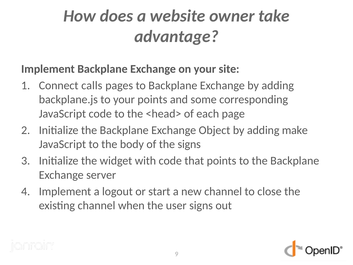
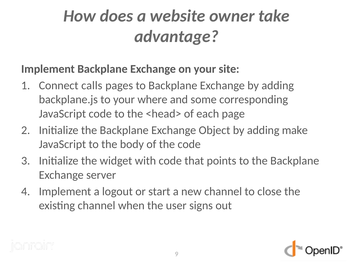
your points: points -> where (152, 99)
the signs: signs -> code (189, 144)
